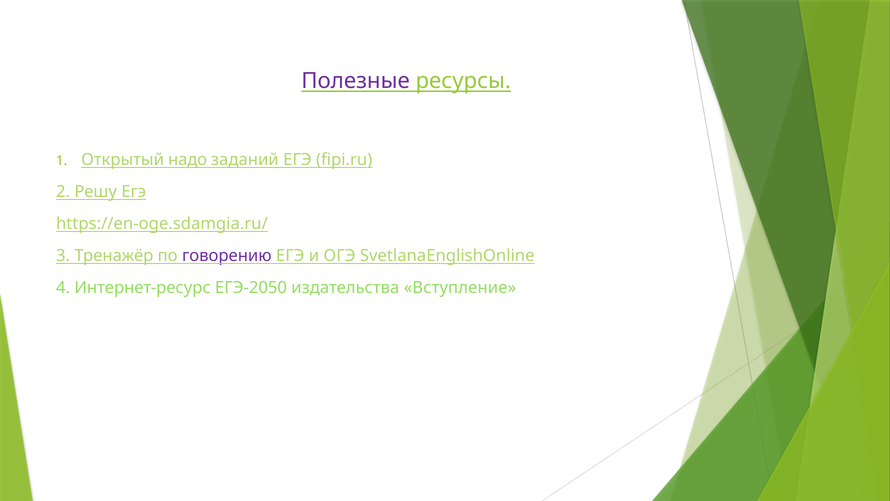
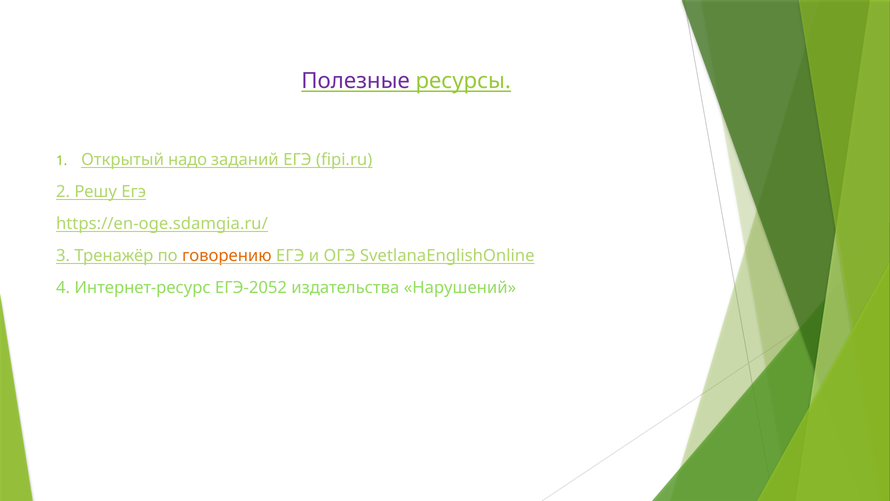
говорению colour: purple -> orange (227, 256)
ЕГЭ-2050: ЕГЭ-2050 -> ЕГЭ-2052 (251, 288)
Вступление: Вступление -> Нарушений (460, 288)
